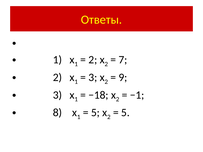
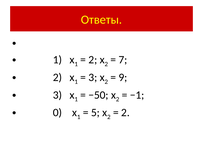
−18: −18 -> −50 (98, 95)
8: 8 -> 0 (57, 113)
5: 5 -> 2 (125, 113)
